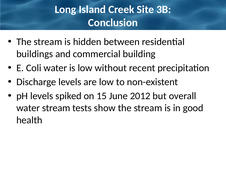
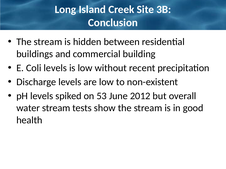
Coli water: water -> levels (55, 68)
15: 15 -> 53 (102, 96)
